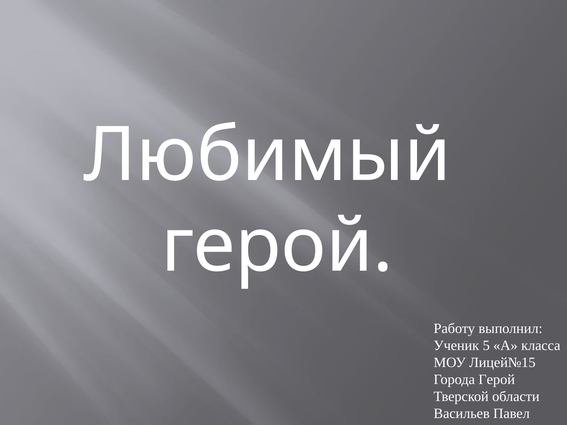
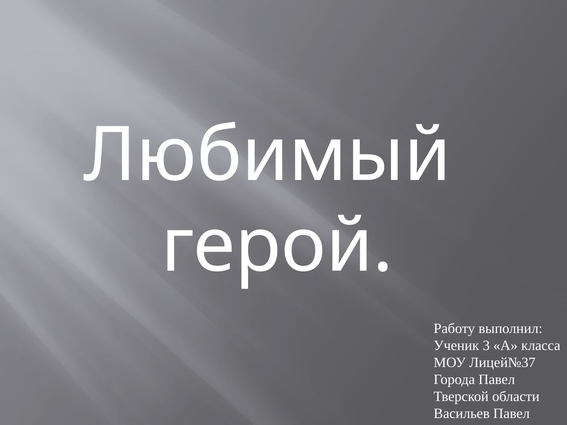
5: 5 -> 3 (486, 346)
Лицей№15: Лицей№15 -> Лицей№37 (502, 363)
Города Герой: Герой -> Павел (497, 380)
